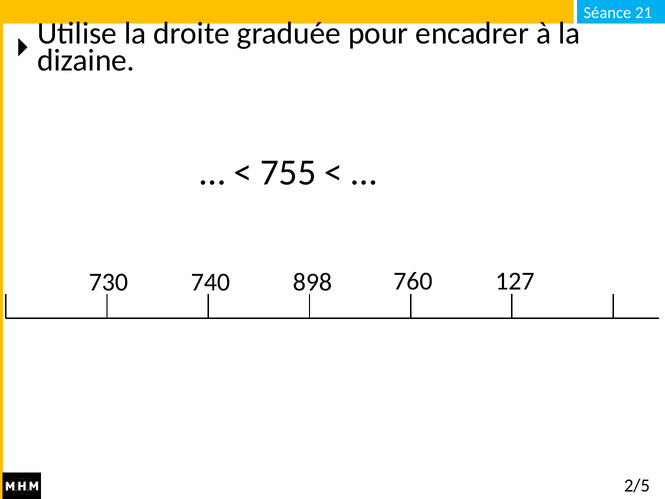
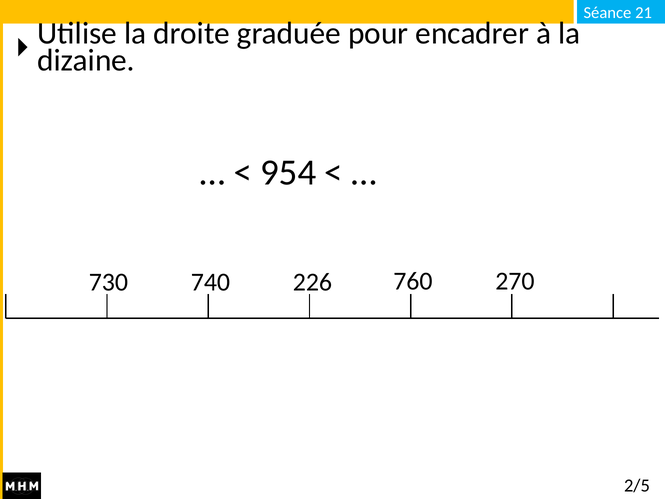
755: 755 -> 954 (288, 173)
898: 898 -> 226 (312, 282)
127: 127 -> 270 (515, 281)
